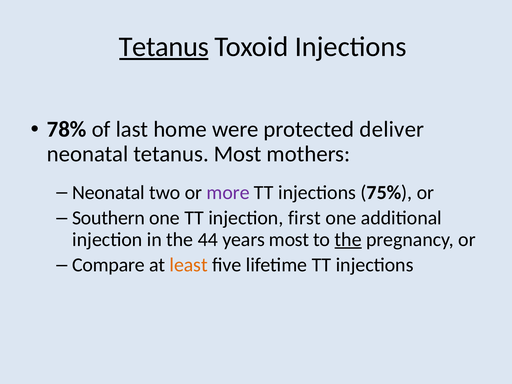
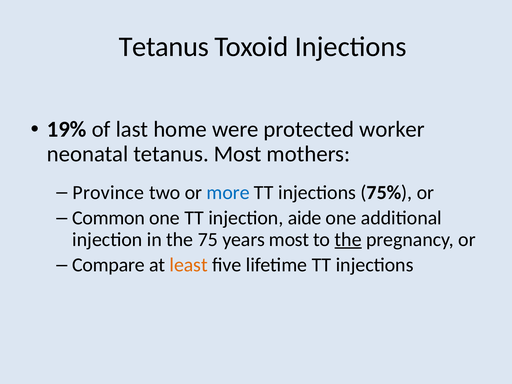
Tetanus underline: present -> none (164, 47)
78%: 78% -> 19% (67, 129)
deliver: deliver -> worker (392, 129)
Neonatal: Neonatal -> Province (108, 193)
more colour: purple -> blue (228, 193)
Southern: Southern -> Common (109, 218)
first: first -> aide (305, 218)
44: 44 -> 75 (208, 240)
